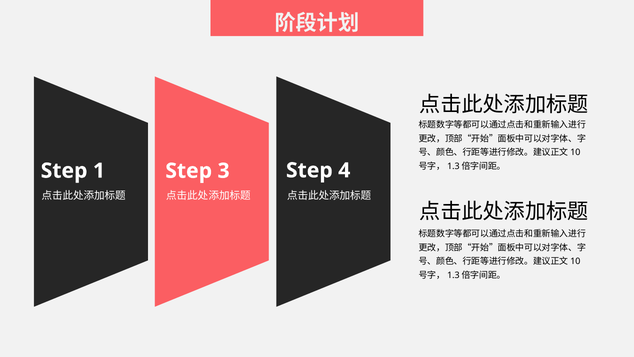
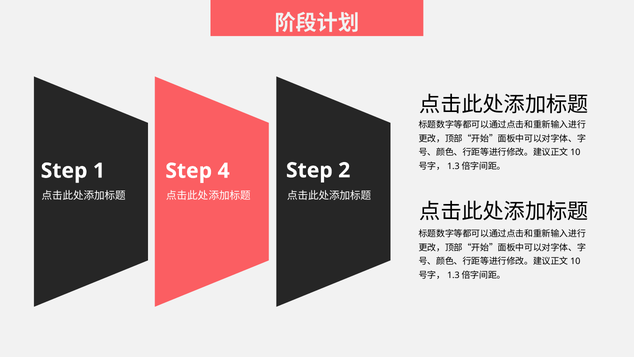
3: 3 -> 4 (224, 171)
4: 4 -> 2 (344, 170)
